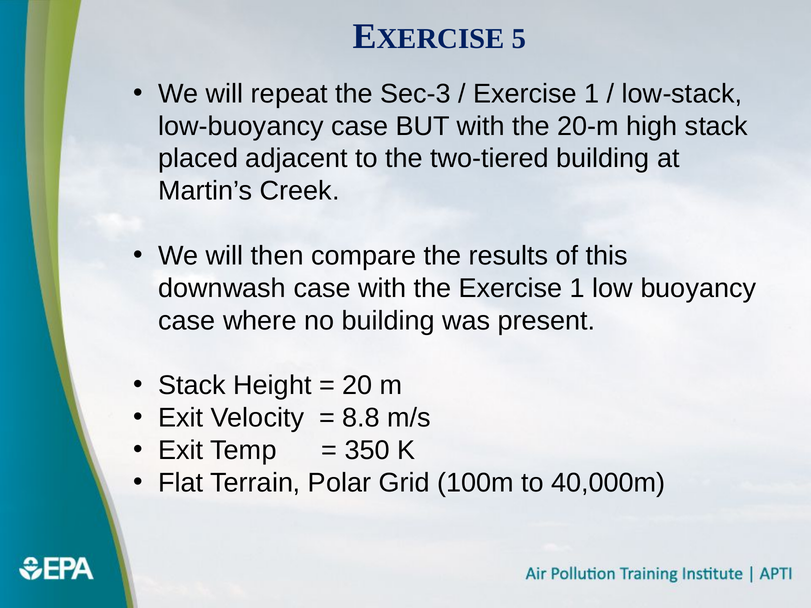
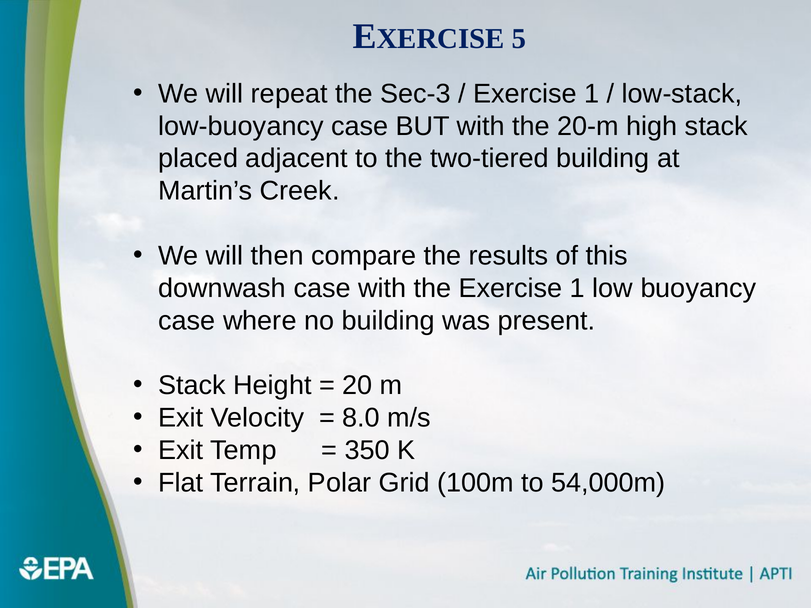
8.8: 8.8 -> 8.0 (361, 418)
40,000m: 40,000m -> 54,000m (608, 483)
